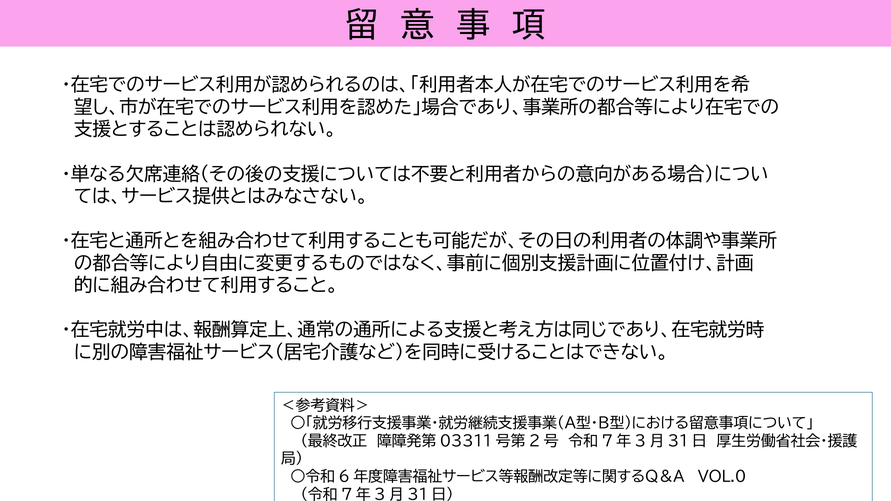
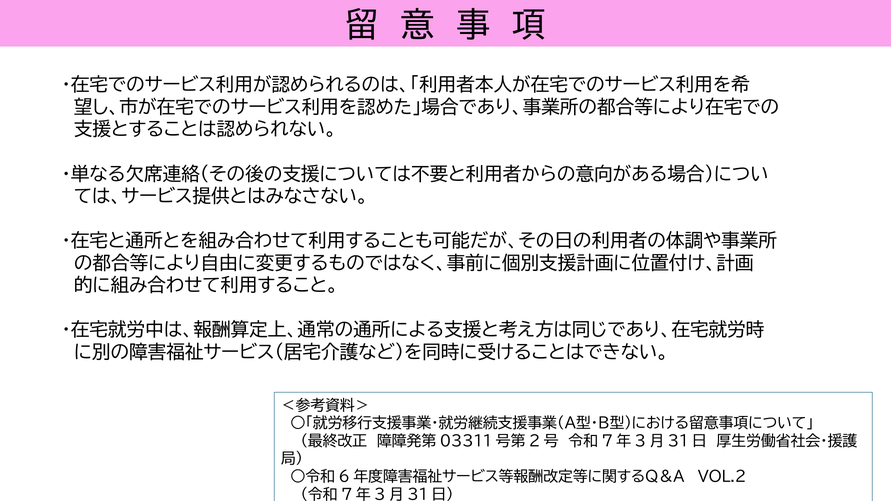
VOL.0: VOL.0 -> VOL.2 (722, 477)
